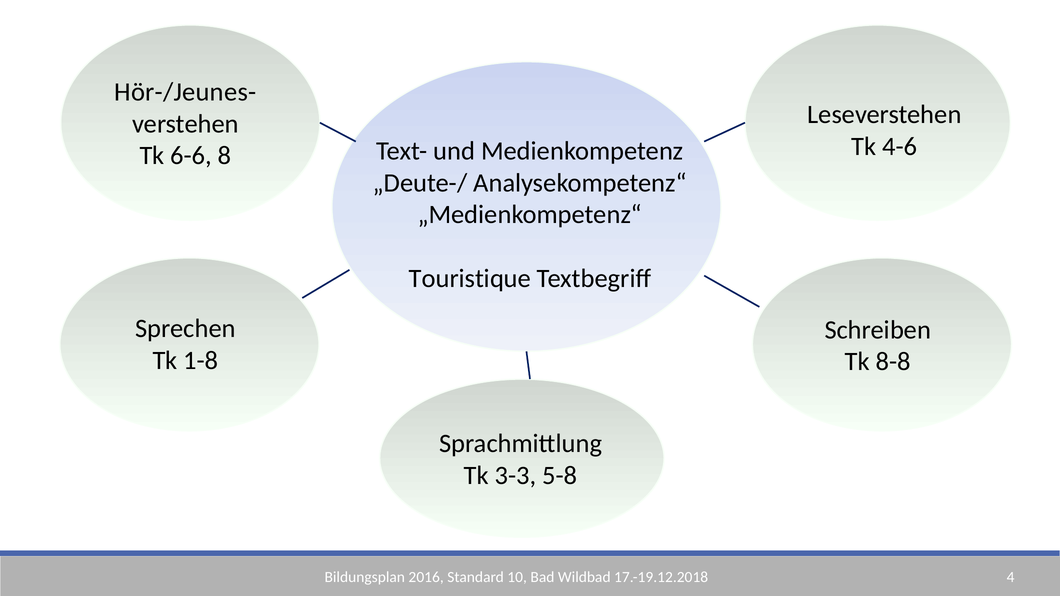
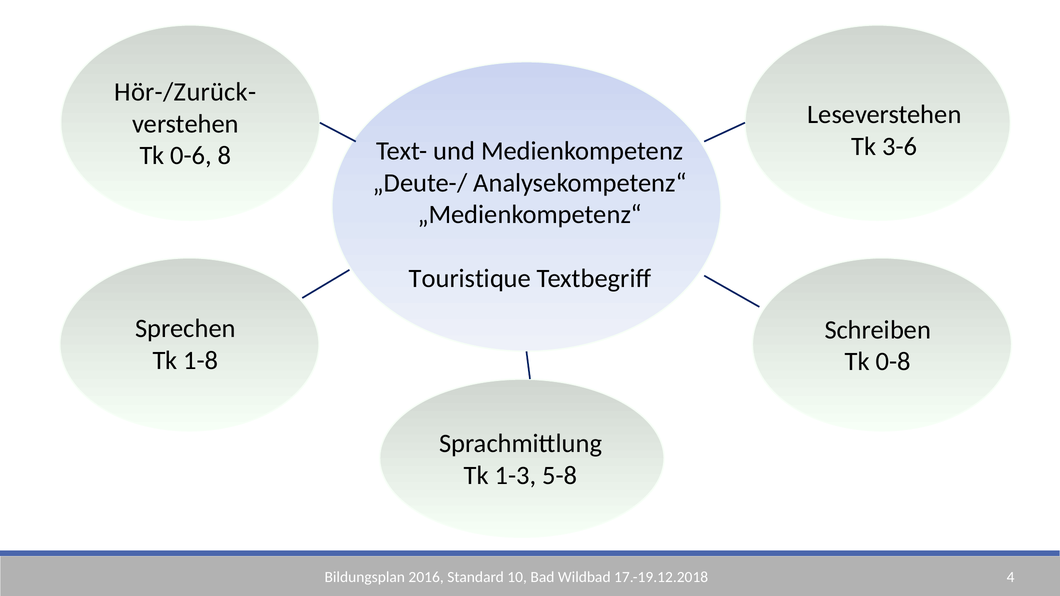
Hör-/Jeunes-: Hör-/Jeunes- -> Hör-/Zurück- (185, 92)
4-6: 4-6 -> 3-6 (900, 146)
6-6: 6-6 -> 0-6 (191, 156)
8-8: 8-8 -> 0-8 (893, 362)
3-3: 3-3 -> 1-3 (516, 476)
